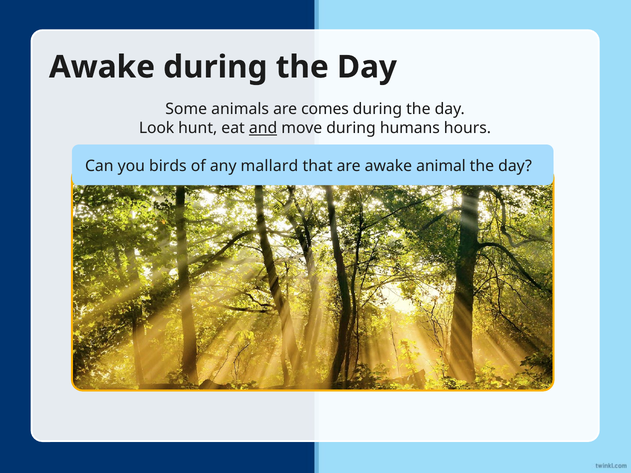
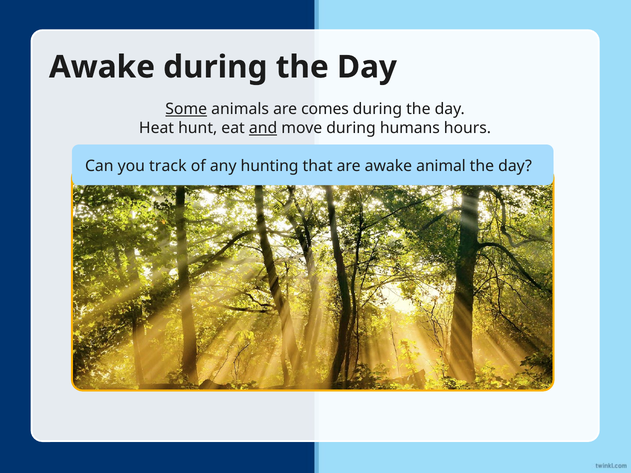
Some underline: none -> present (186, 109)
Look: Look -> Heat (157, 128)
birds: birds -> track (168, 166)
mallard: mallard -> hunting (270, 166)
